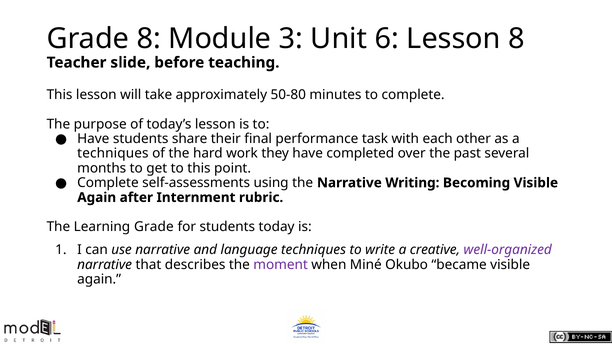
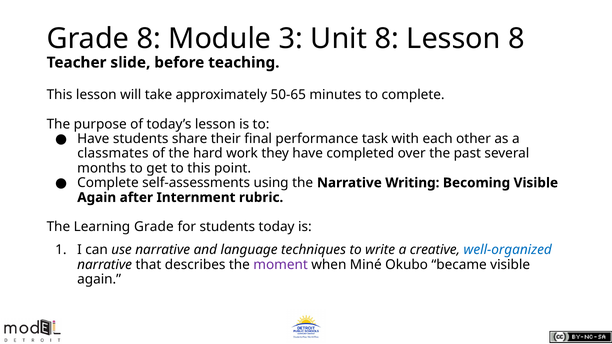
Unit 6: 6 -> 8 (387, 39)
50-80: 50-80 -> 50-65 (288, 95)
techniques: techniques -> classmates (113, 154)
well-organized colour: purple -> blue (508, 250)
